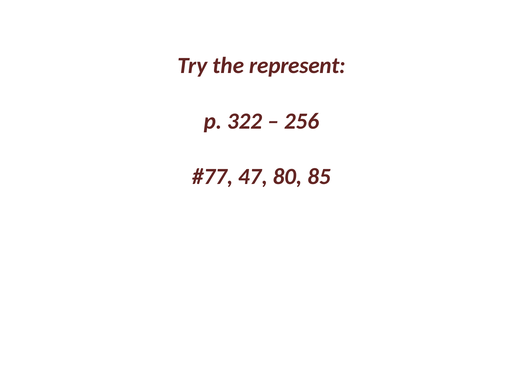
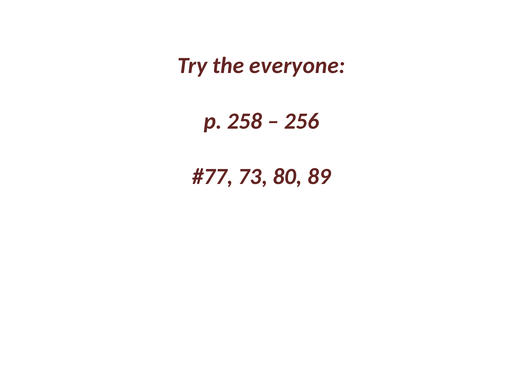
represent: represent -> everyone (297, 66)
322: 322 -> 258 (245, 121)
47: 47 -> 73 (253, 176)
85: 85 -> 89 (319, 176)
